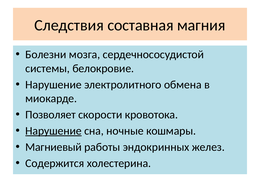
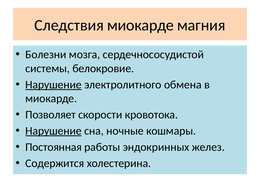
Следствия составная: составная -> миокарде (141, 25)
Нарушение underline: none -> present (53, 85)
Магниевый: Магниевый -> Постоянная (54, 147)
